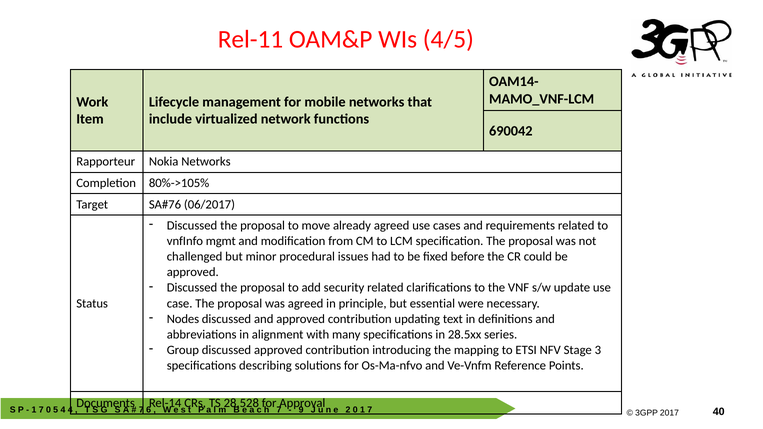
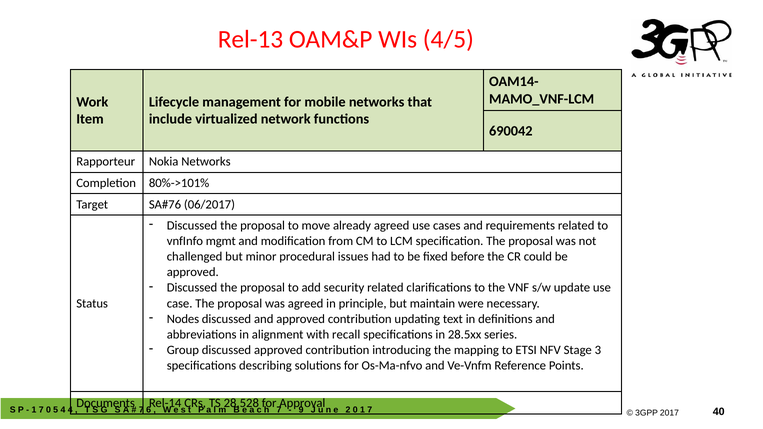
Rel-11: Rel-11 -> Rel-13 (250, 40)
80%->105%: 80%->105% -> 80%->101% (179, 183)
essential: essential -> maintain (432, 303)
many: many -> recall (346, 335)
